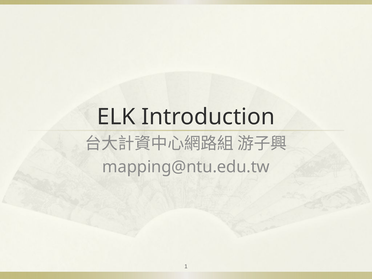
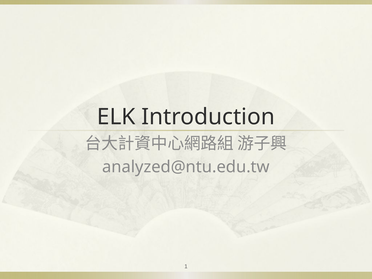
mapping@ntu.edu.tw: mapping@ntu.edu.tw -> analyzed@ntu.edu.tw (186, 167)
